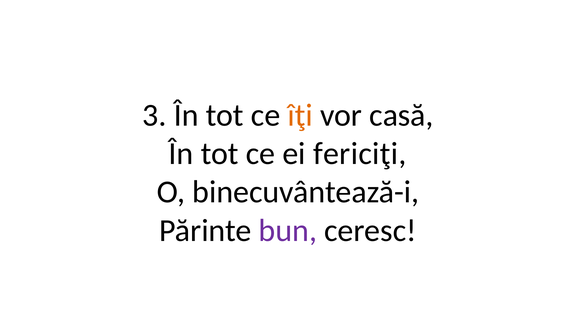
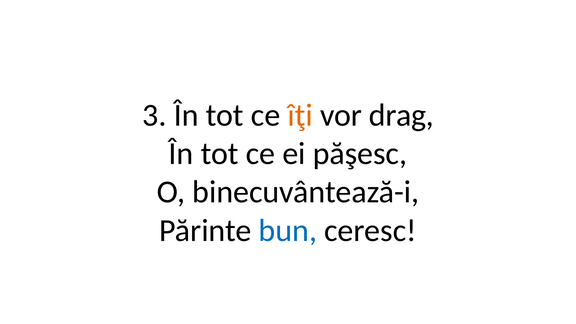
casă: casă -> drag (401, 115)
fericiţi: fericiţi -> păşesc (360, 154)
bun colour: purple -> blue (288, 230)
